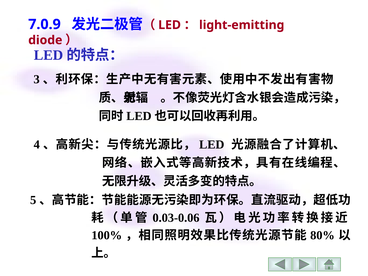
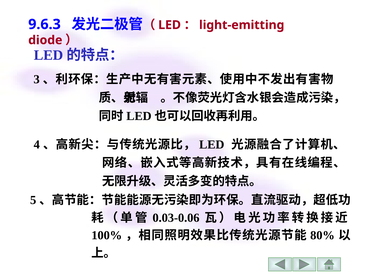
7.0.9: 7.0.9 -> 9.6.3 (44, 24)
